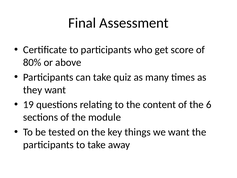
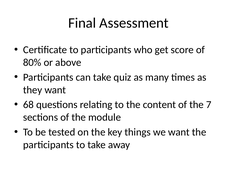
19: 19 -> 68 (28, 105)
6: 6 -> 7 (209, 105)
